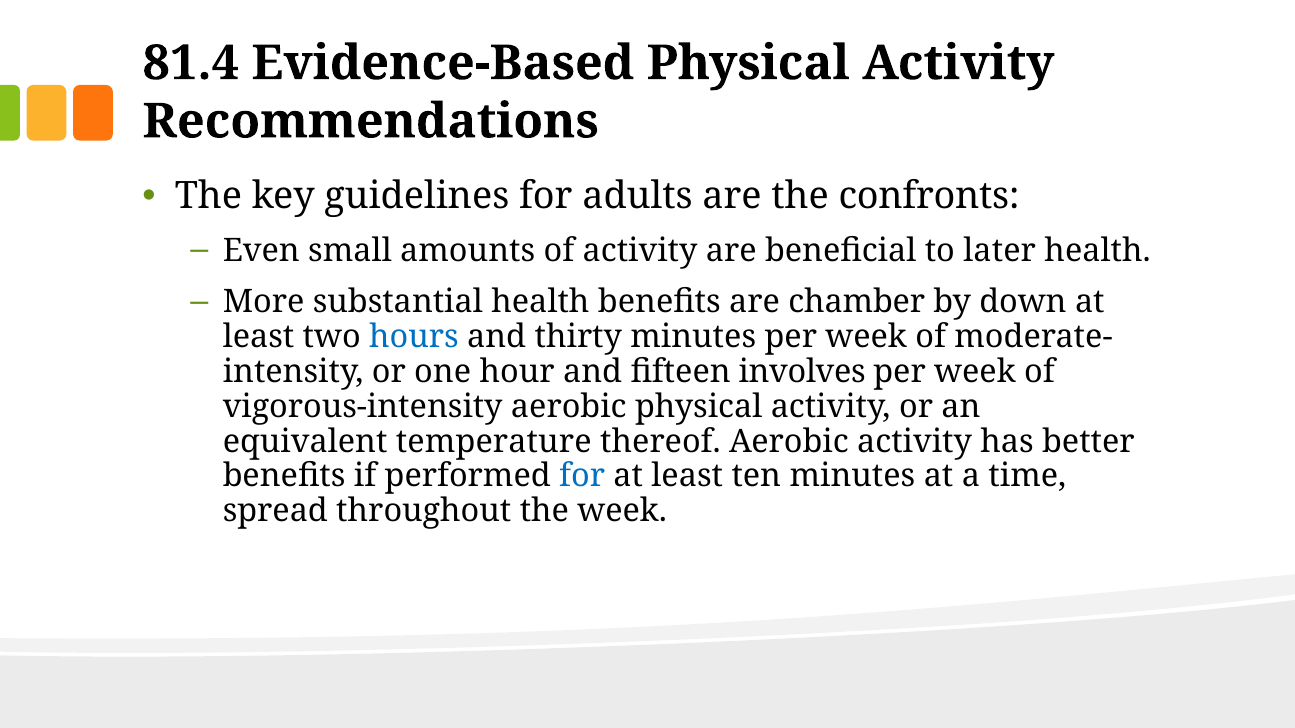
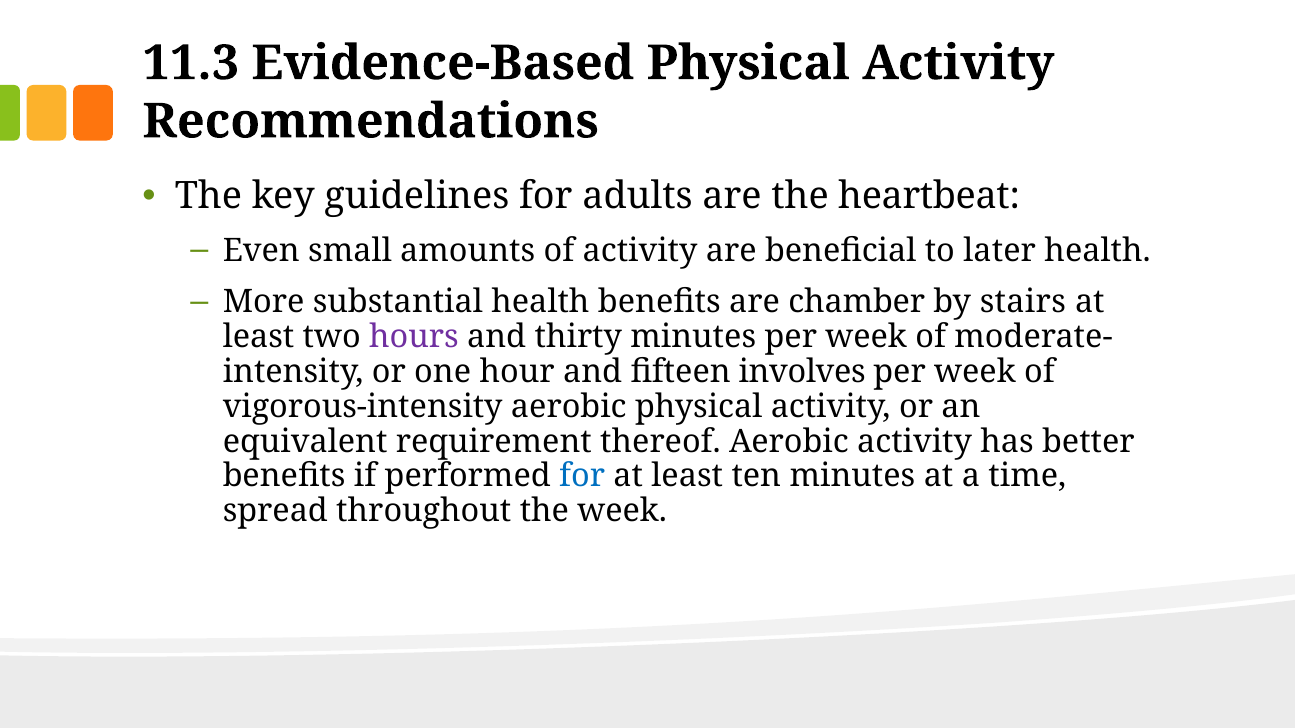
81.4: 81.4 -> 11.3 (191, 63)
confronts: confronts -> heartbeat (929, 197)
down: down -> stairs (1023, 302)
hours colour: blue -> purple (414, 337)
temperature: temperature -> requirement (494, 442)
